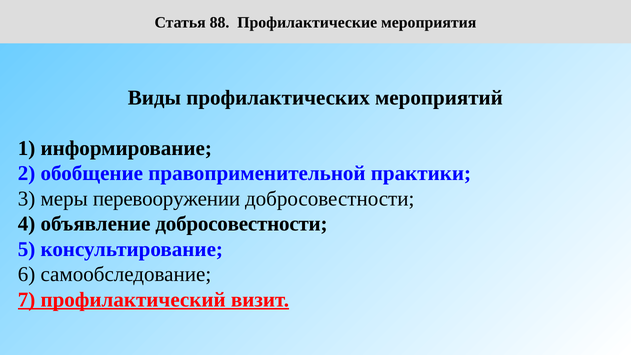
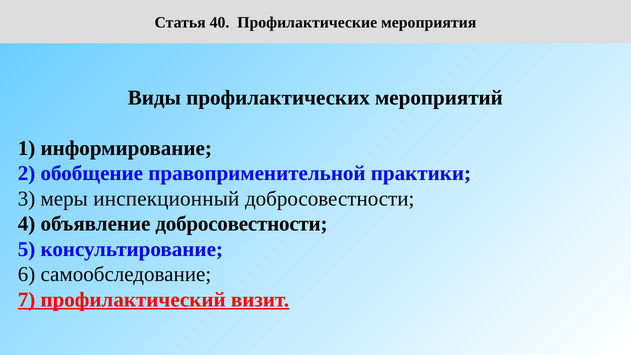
88: 88 -> 40 (220, 23)
перевооружении: перевооружении -> инспекционный (166, 199)
